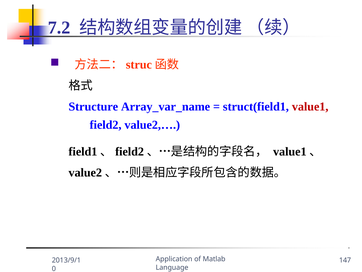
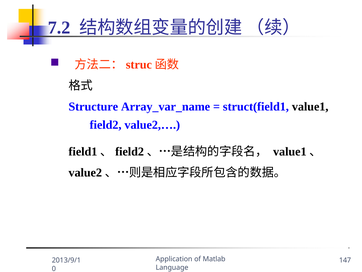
value1 colour: red -> black (310, 107)
